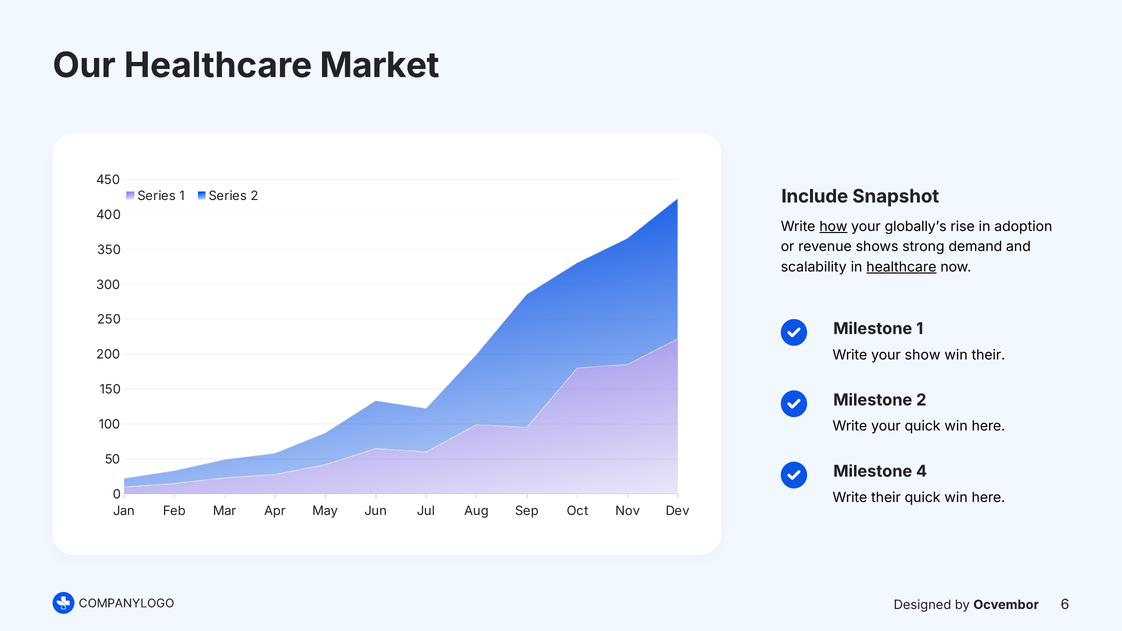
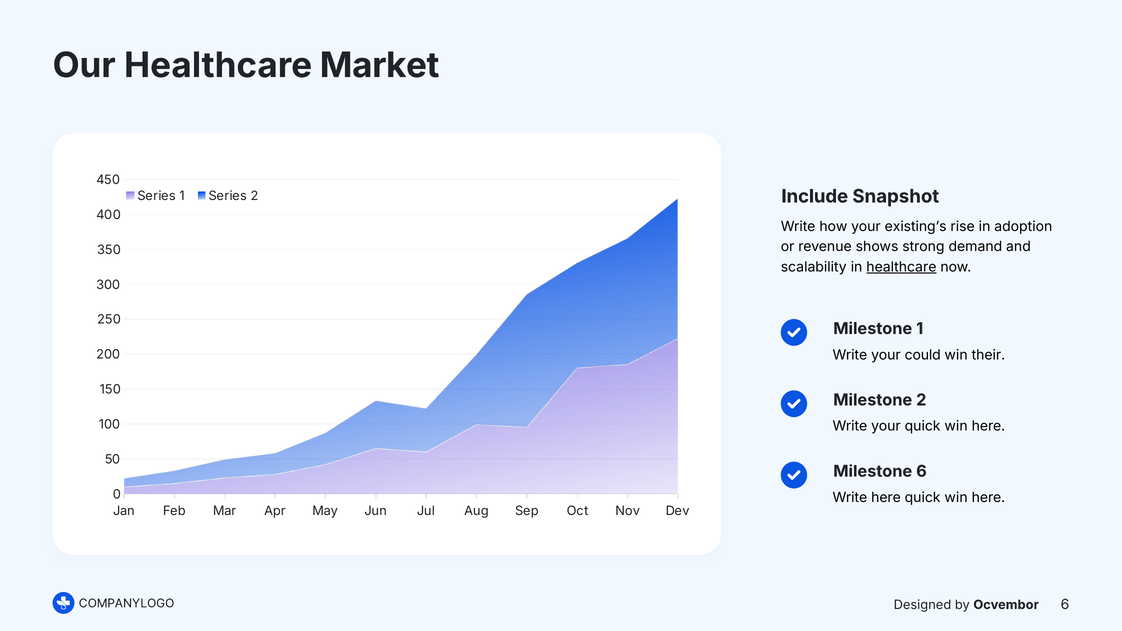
how underline: present -> none (833, 227)
globally’s: globally’s -> existing’s (916, 227)
show: show -> could (923, 355)
Milestone 4: 4 -> 6 (921, 471)
Write their: their -> here (886, 498)
